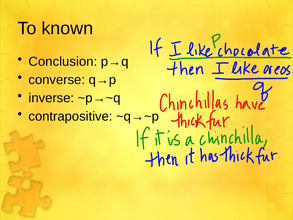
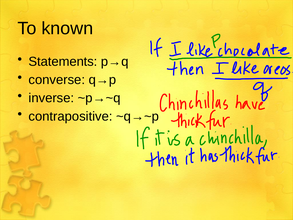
Conclusion: Conclusion -> Statements (63, 61)
